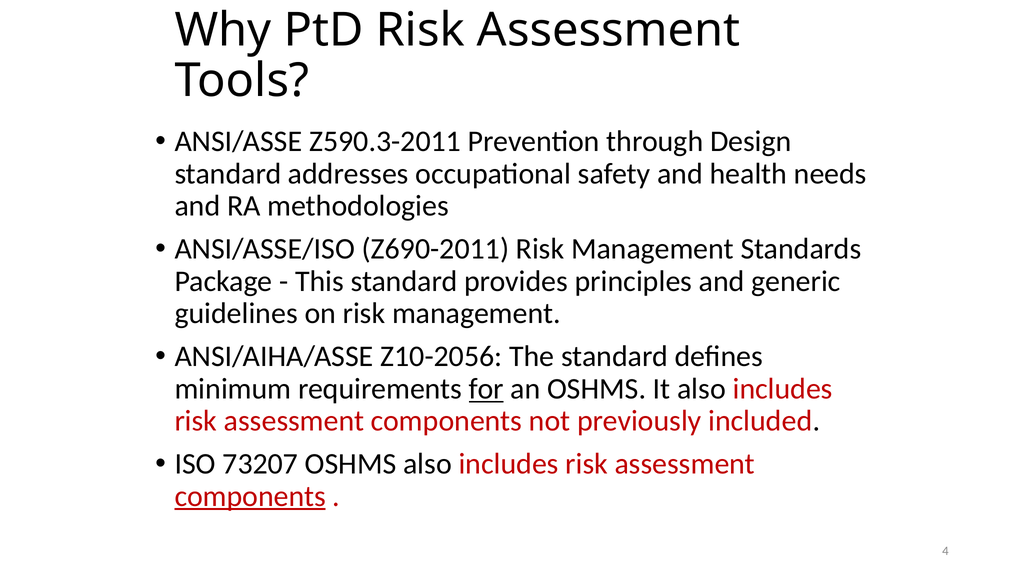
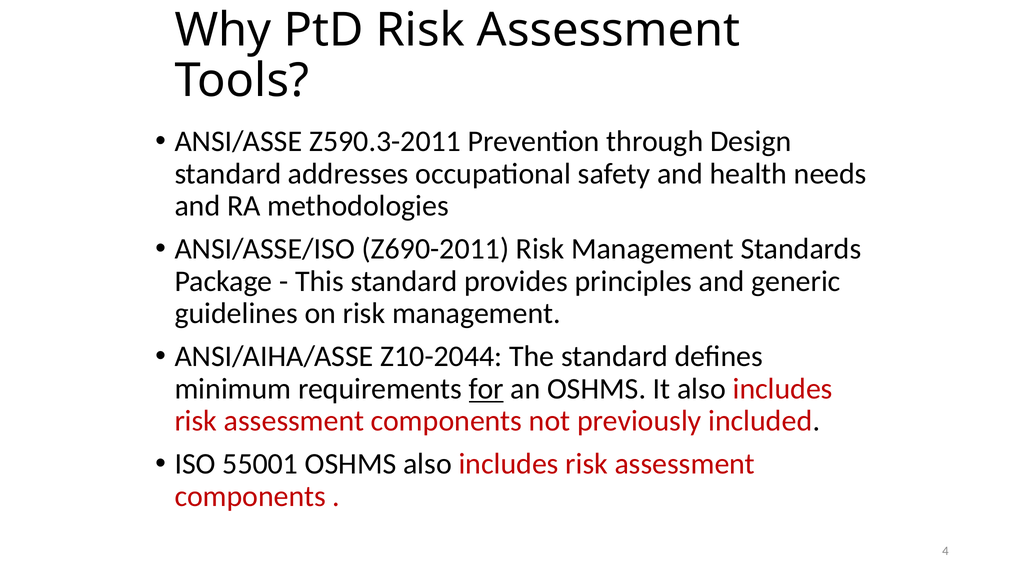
Z10-2056: Z10-2056 -> Z10-2044 (441, 357)
73207: 73207 -> 55001 (260, 465)
components underline: present -> none (250, 497)
